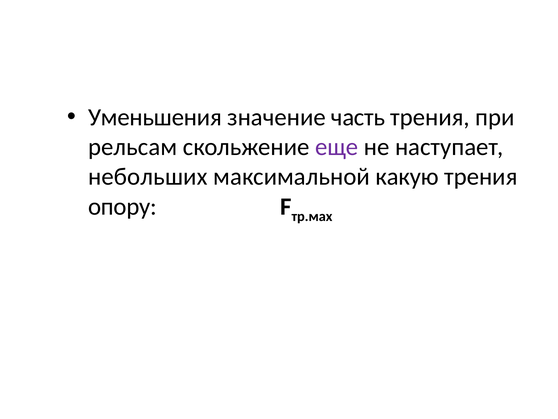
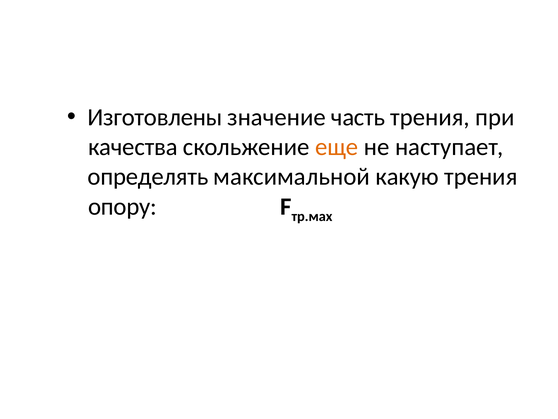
Уменьшения: Уменьшения -> Изготовлены (155, 117)
рельсам: рельсам -> качества (133, 147)
еще colour: purple -> orange (337, 147)
небольших: небольших -> определять (148, 177)
